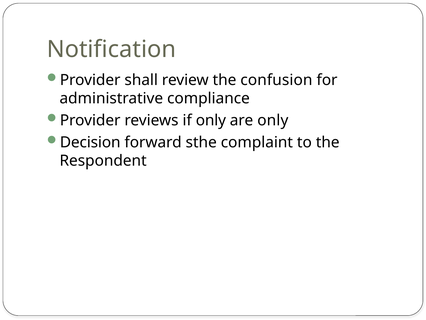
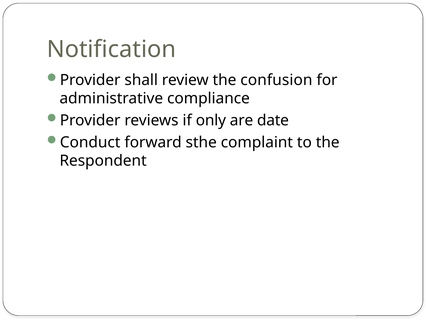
are only: only -> date (273, 120)
Decision: Decision -> Conduct (90, 142)
